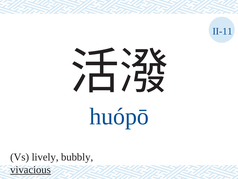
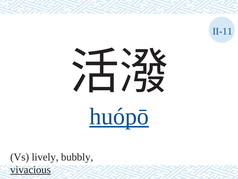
huópō underline: none -> present (119, 116)
